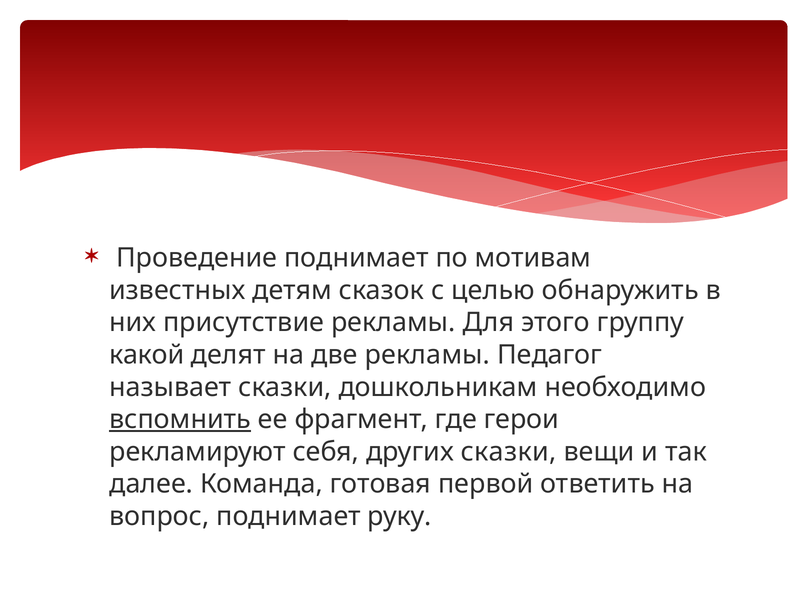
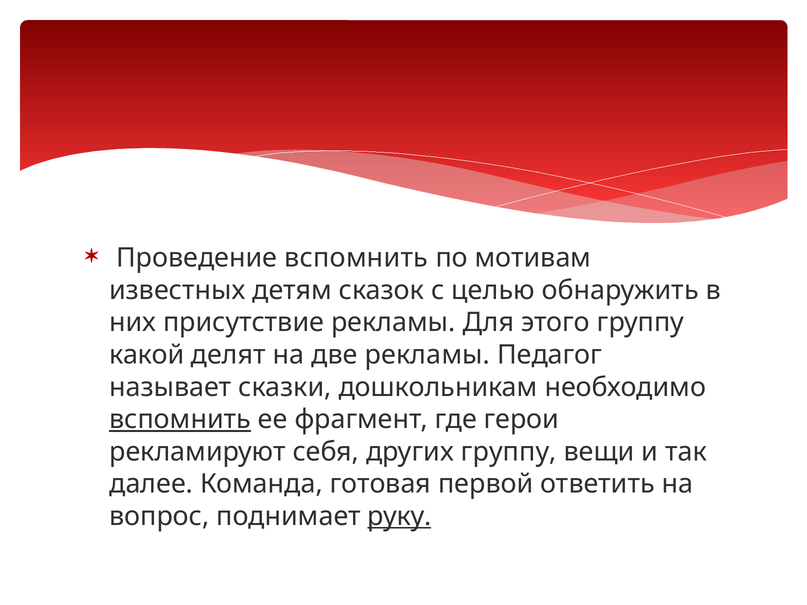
Проведение поднимает: поднимает -> вспомнить (356, 258)
других сказки: сказки -> группу (509, 452)
руку underline: none -> present (399, 516)
